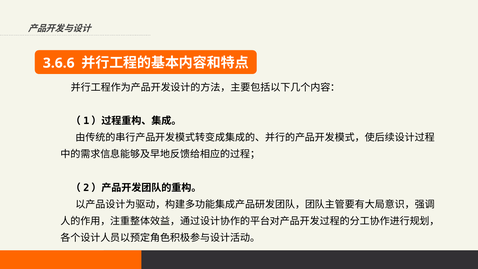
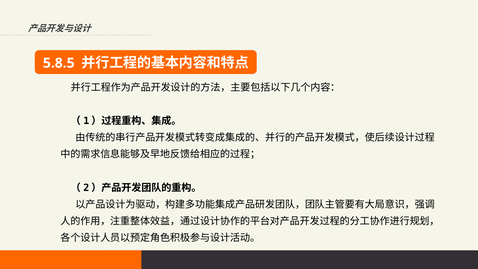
3.6.6: 3.6.6 -> 5.8.5 (59, 63)
